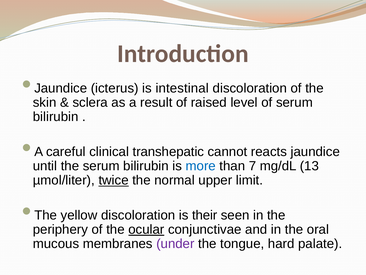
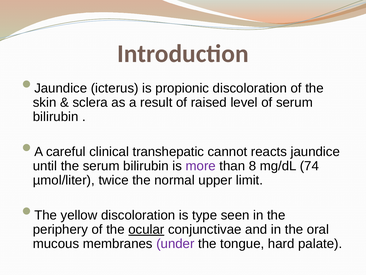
intestinal: intestinal -> propionic (182, 88)
more colour: blue -> purple (201, 166)
7: 7 -> 8 (252, 166)
13: 13 -> 74 (309, 166)
twice underline: present -> none (114, 180)
their: their -> type (205, 215)
